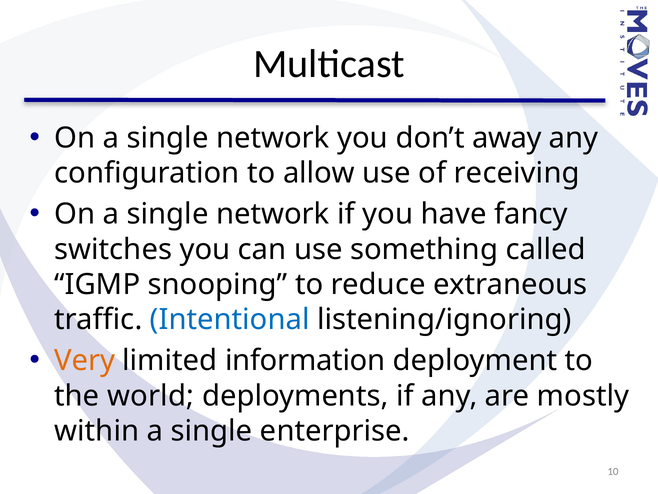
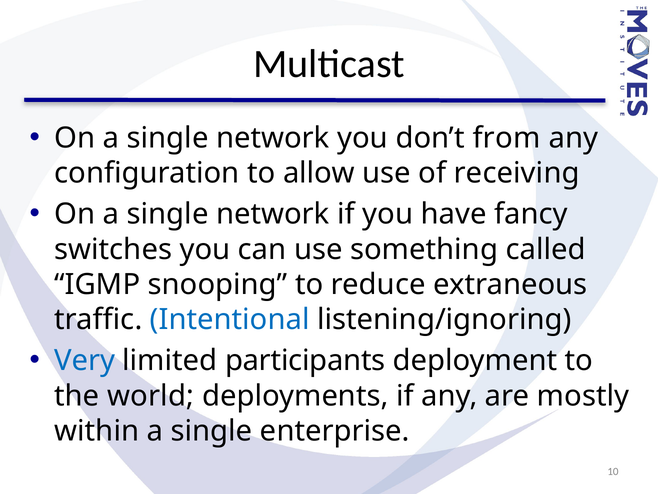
away: away -> from (507, 138)
Very colour: orange -> blue (85, 360)
information: information -> participants (305, 360)
